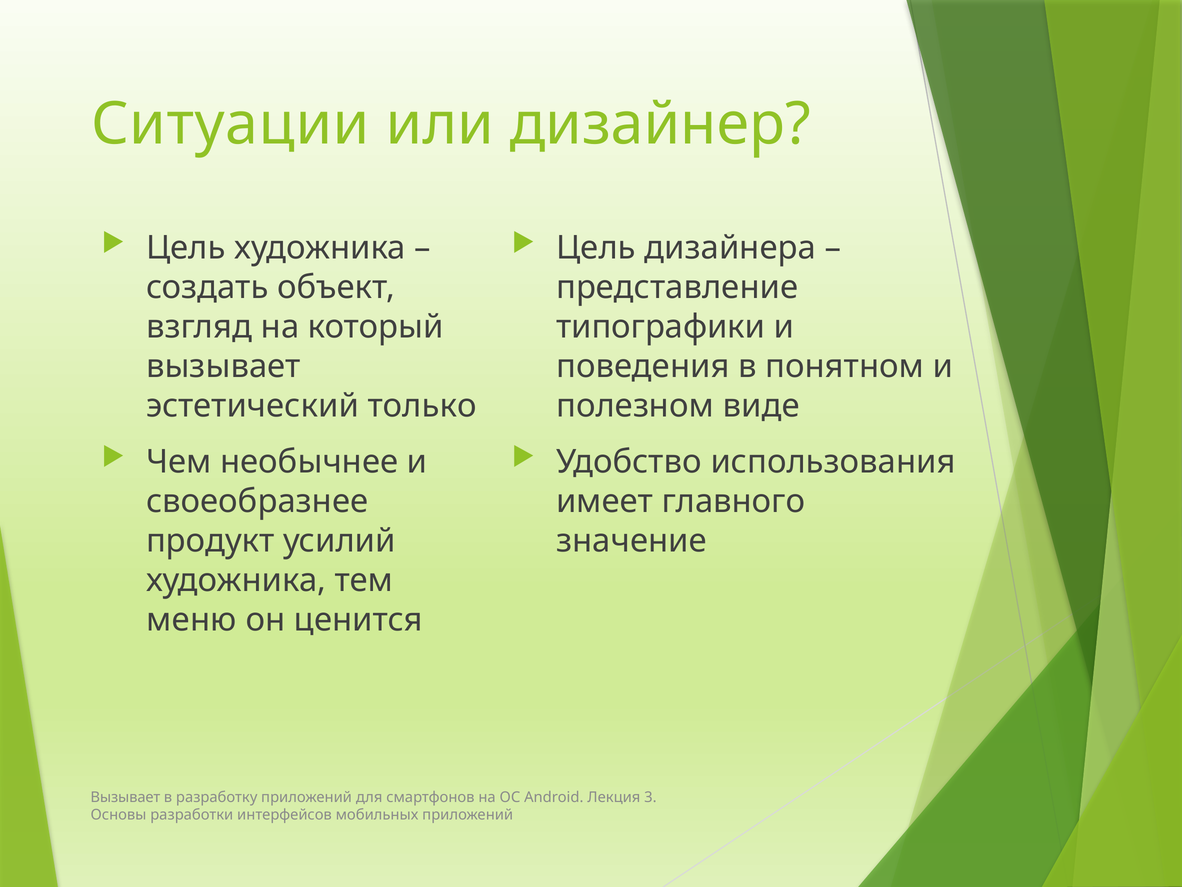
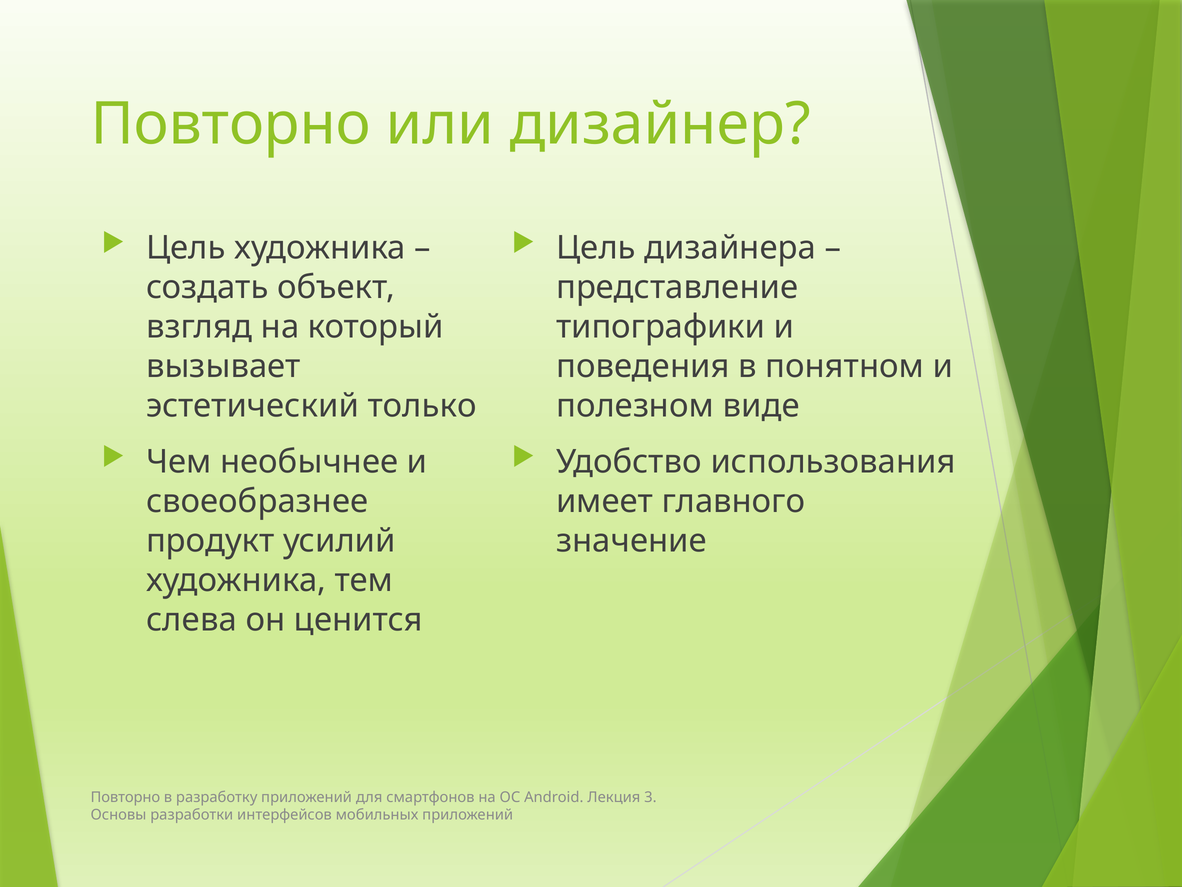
Ситуации: Ситуации -> Повторно (231, 124)
меню: меню -> слева (192, 619)
Вызывает: Вызывает -> Повторно (125, 797)
